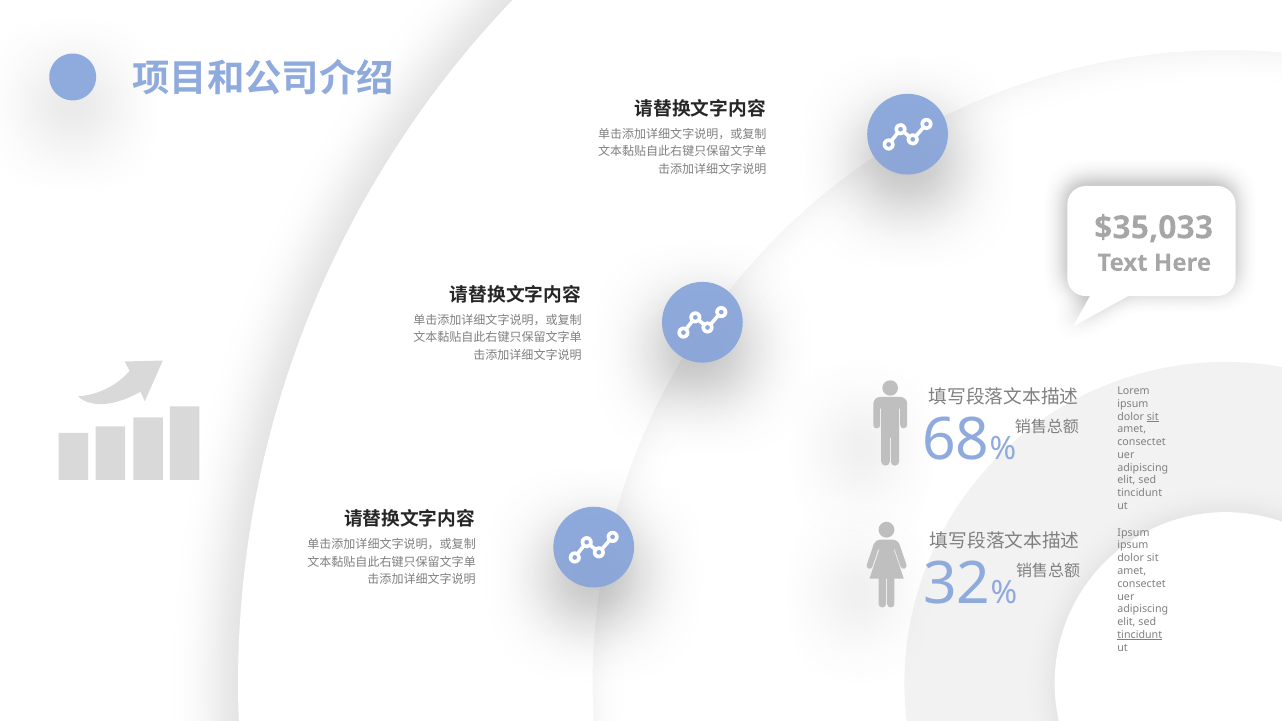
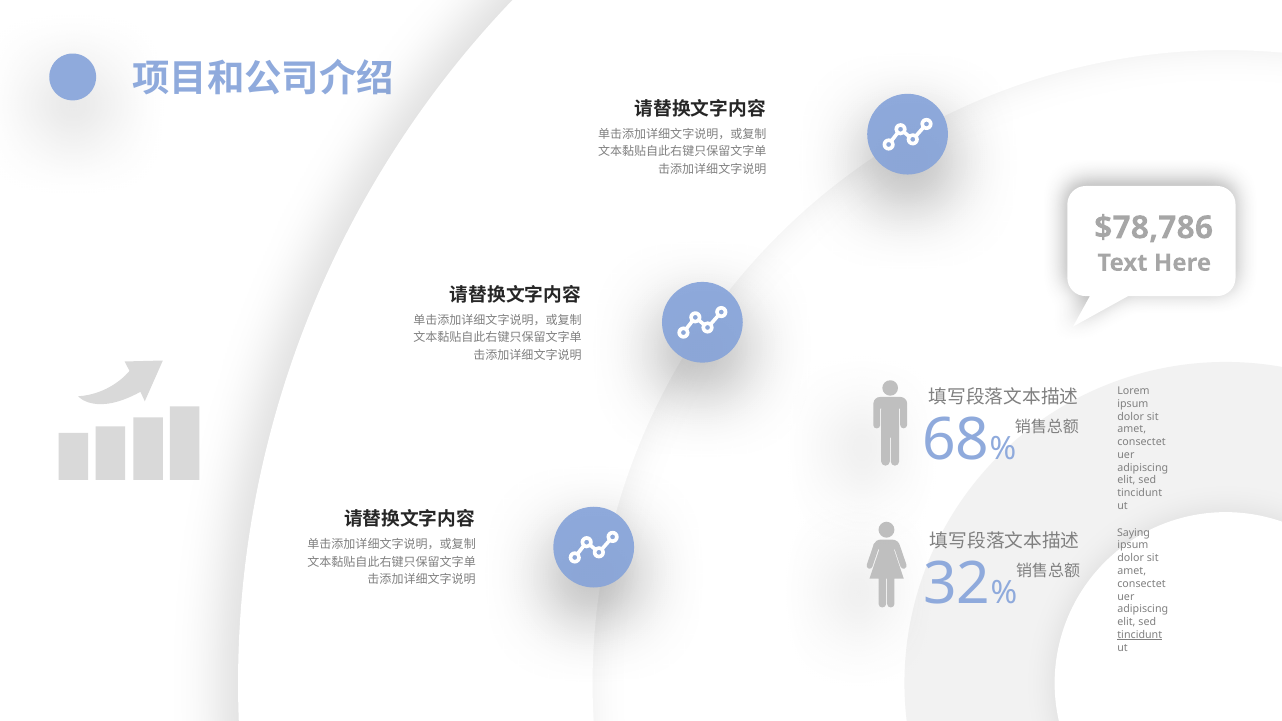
$35,033: $35,033 -> $78,786 (1154, 228)
sit underline: present -> none (1153, 417)
Ipsum: Ipsum -> Saying (1134, 533)
